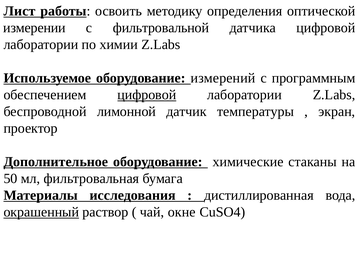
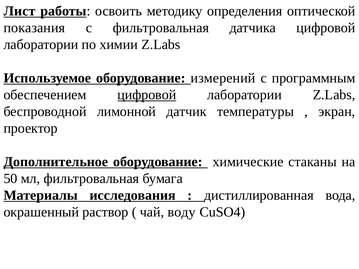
измерении: измерении -> показания (34, 28)
с фильтровальной: фильтровальной -> фильтровальная (161, 28)
окрашенный underline: present -> none (41, 212)
окне: окне -> воду (182, 212)
